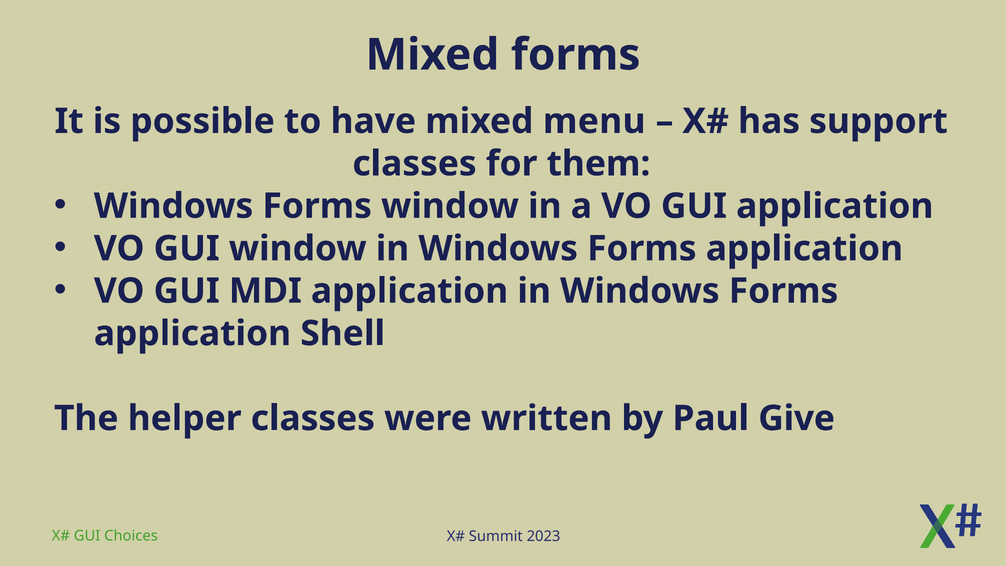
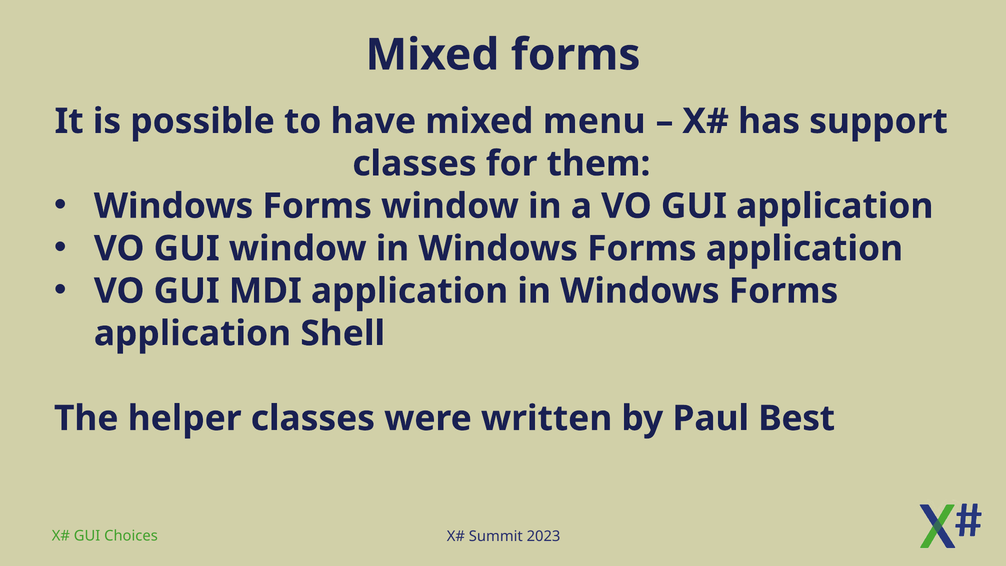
Give: Give -> Best (797, 418)
